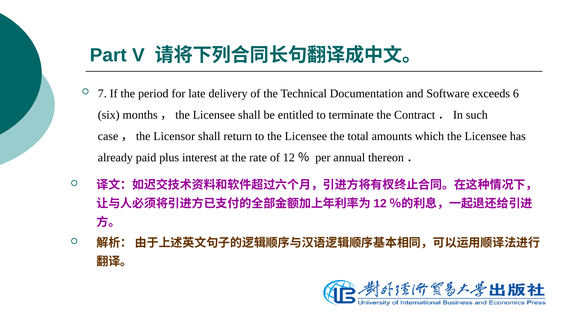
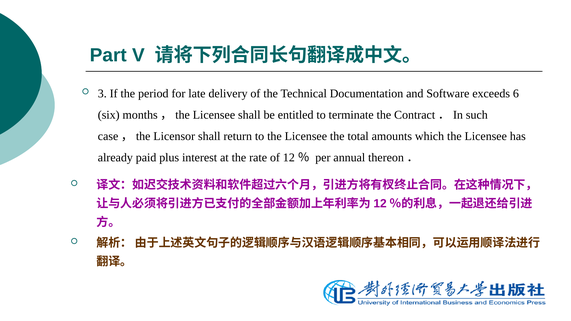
7: 7 -> 3 (102, 94)
